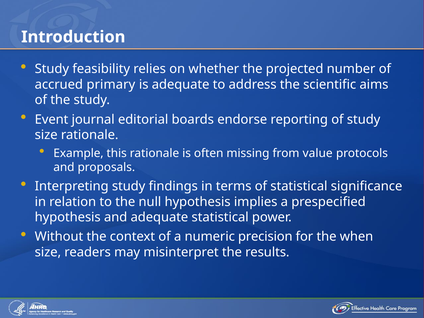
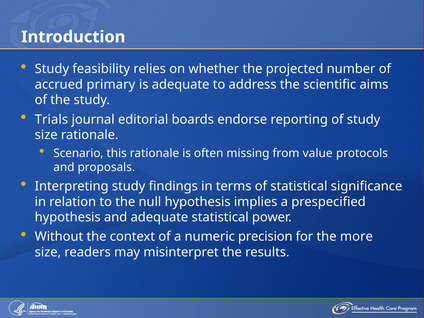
Event: Event -> Trials (51, 119)
Example: Example -> Scenario (78, 153)
when: when -> more (356, 237)
